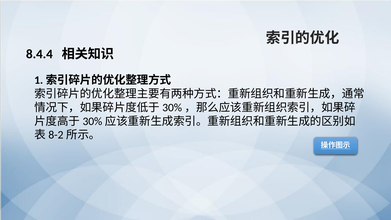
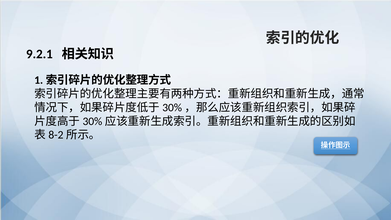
8.4.4: 8.4.4 -> 9.2.1 (39, 54)
